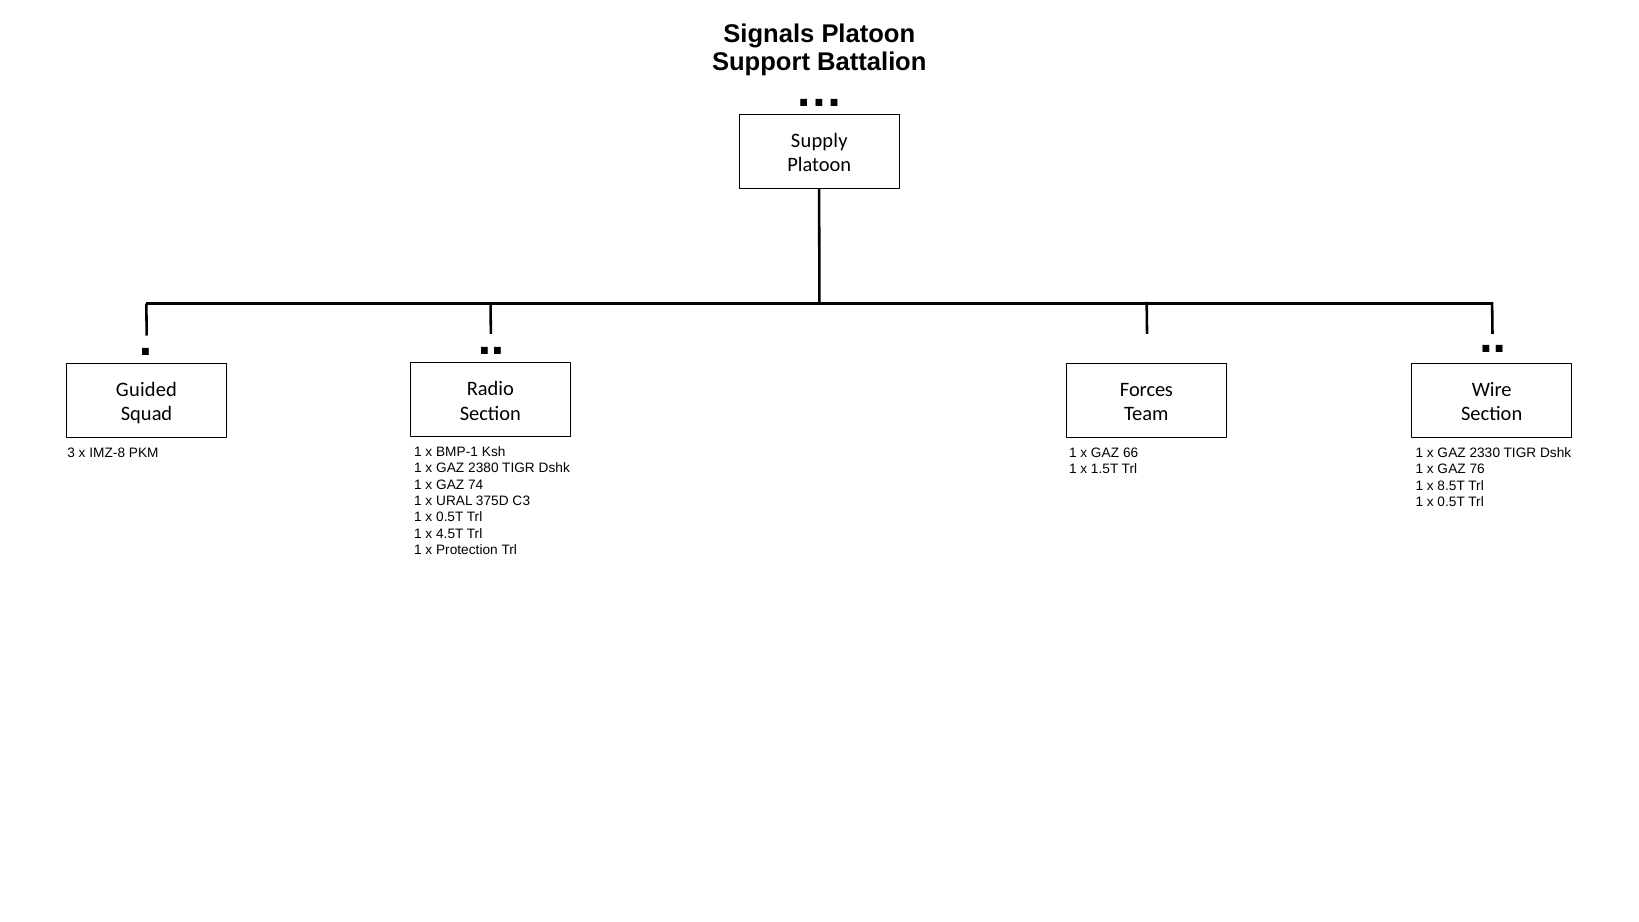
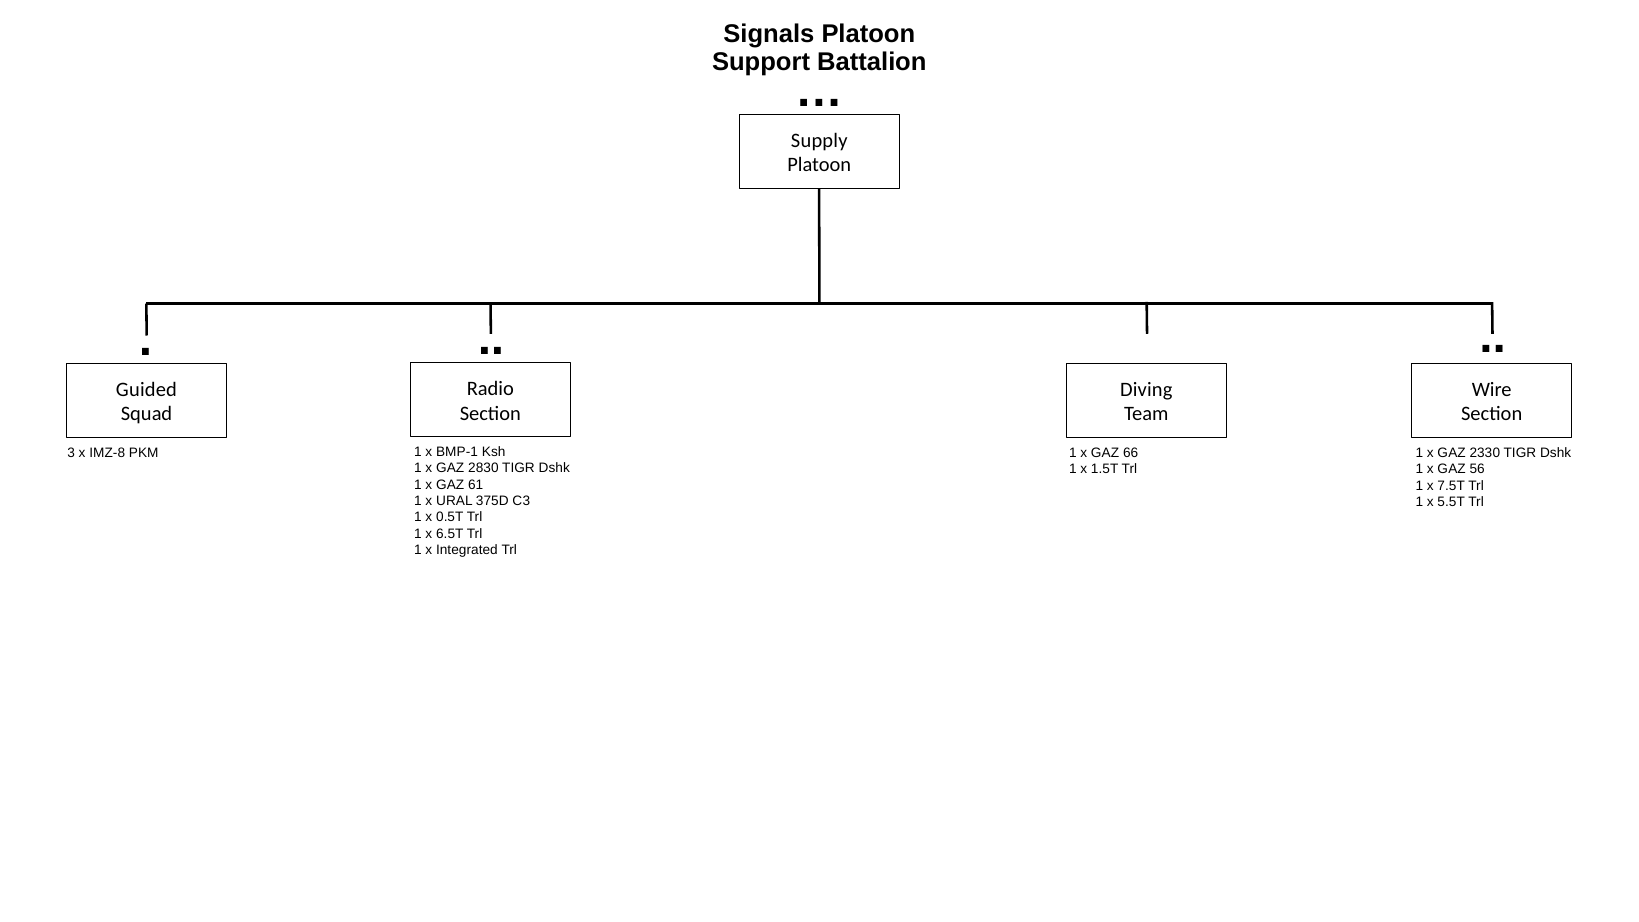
Forces: Forces -> Diving (1146, 389)
2380: 2380 -> 2830 (483, 468)
76: 76 -> 56 (1477, 469)
74: 74 -> 61 (476, 485)
8.5T: 8.5T -> 7.5T (1451, 486)
0.5T: 0.5T -> 5.5T (1451, 502)
4.5T: 4.5T -> 6.5T (450, 534)
Protection: Protection -> Integrated (467, 550)
